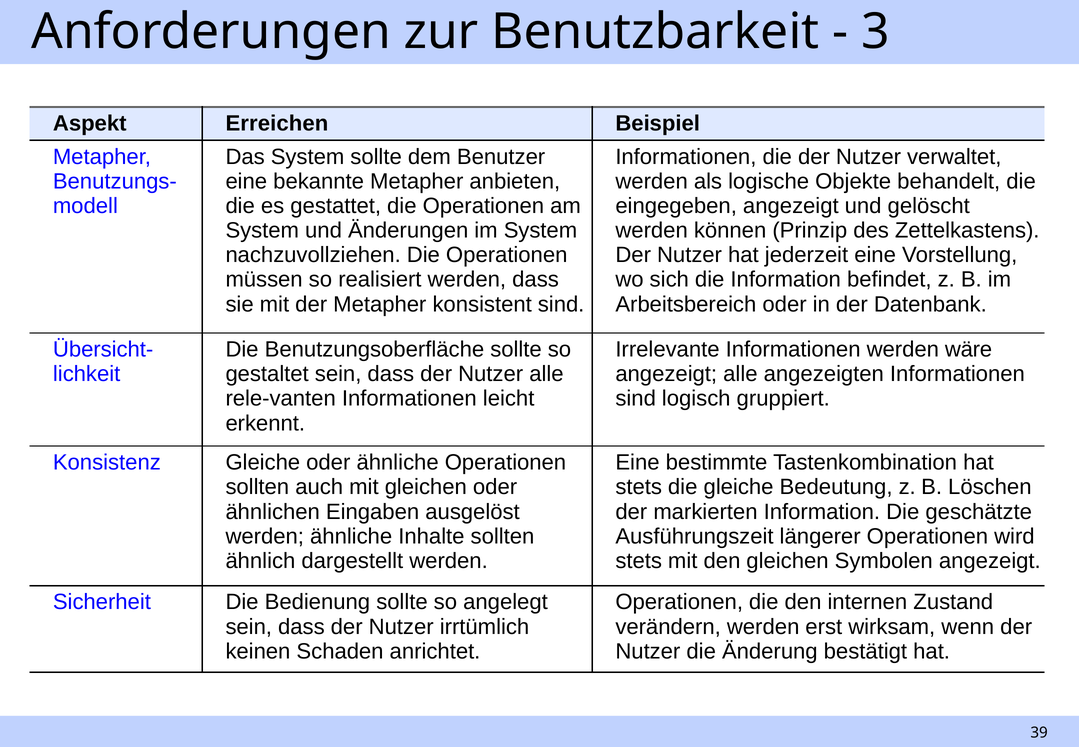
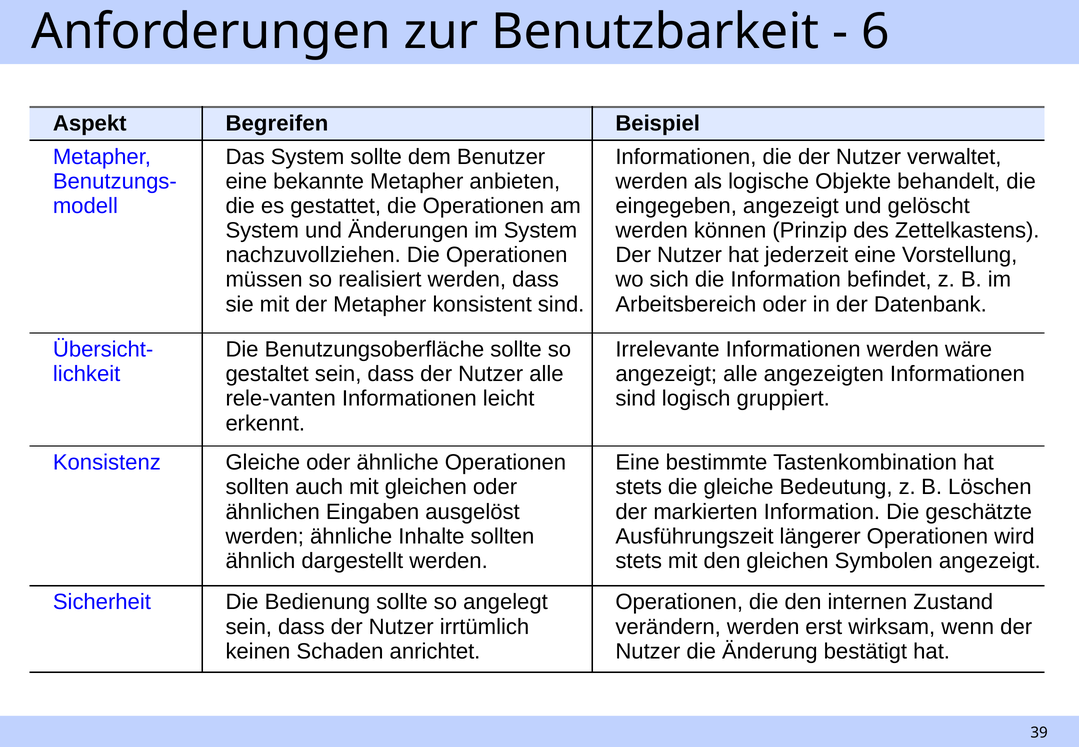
3: 3 -> 6 (876, 32)
Erreichen: Erreichen -> Begreifen (277, 123)
